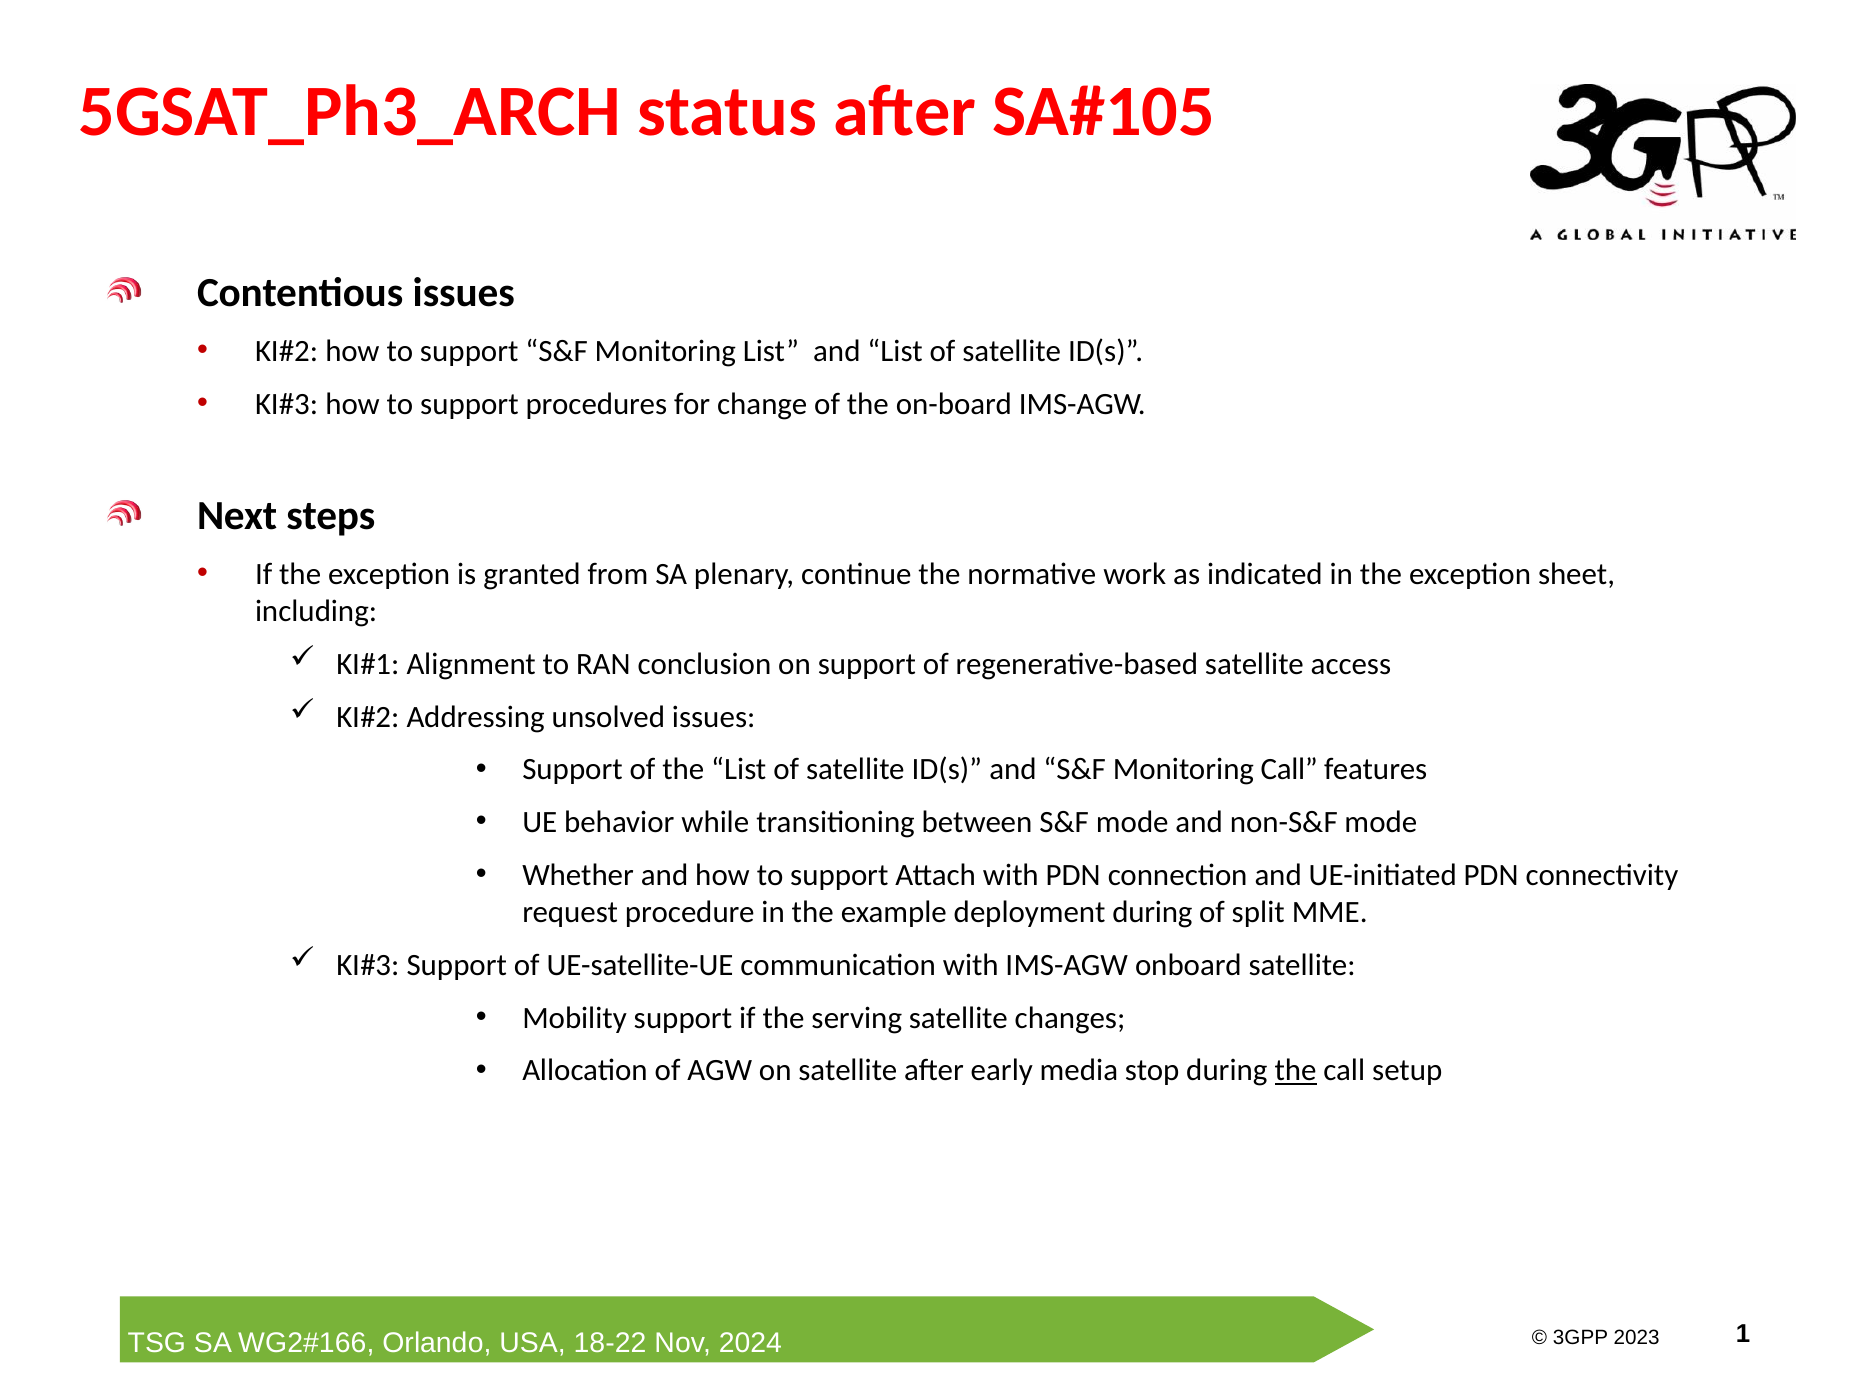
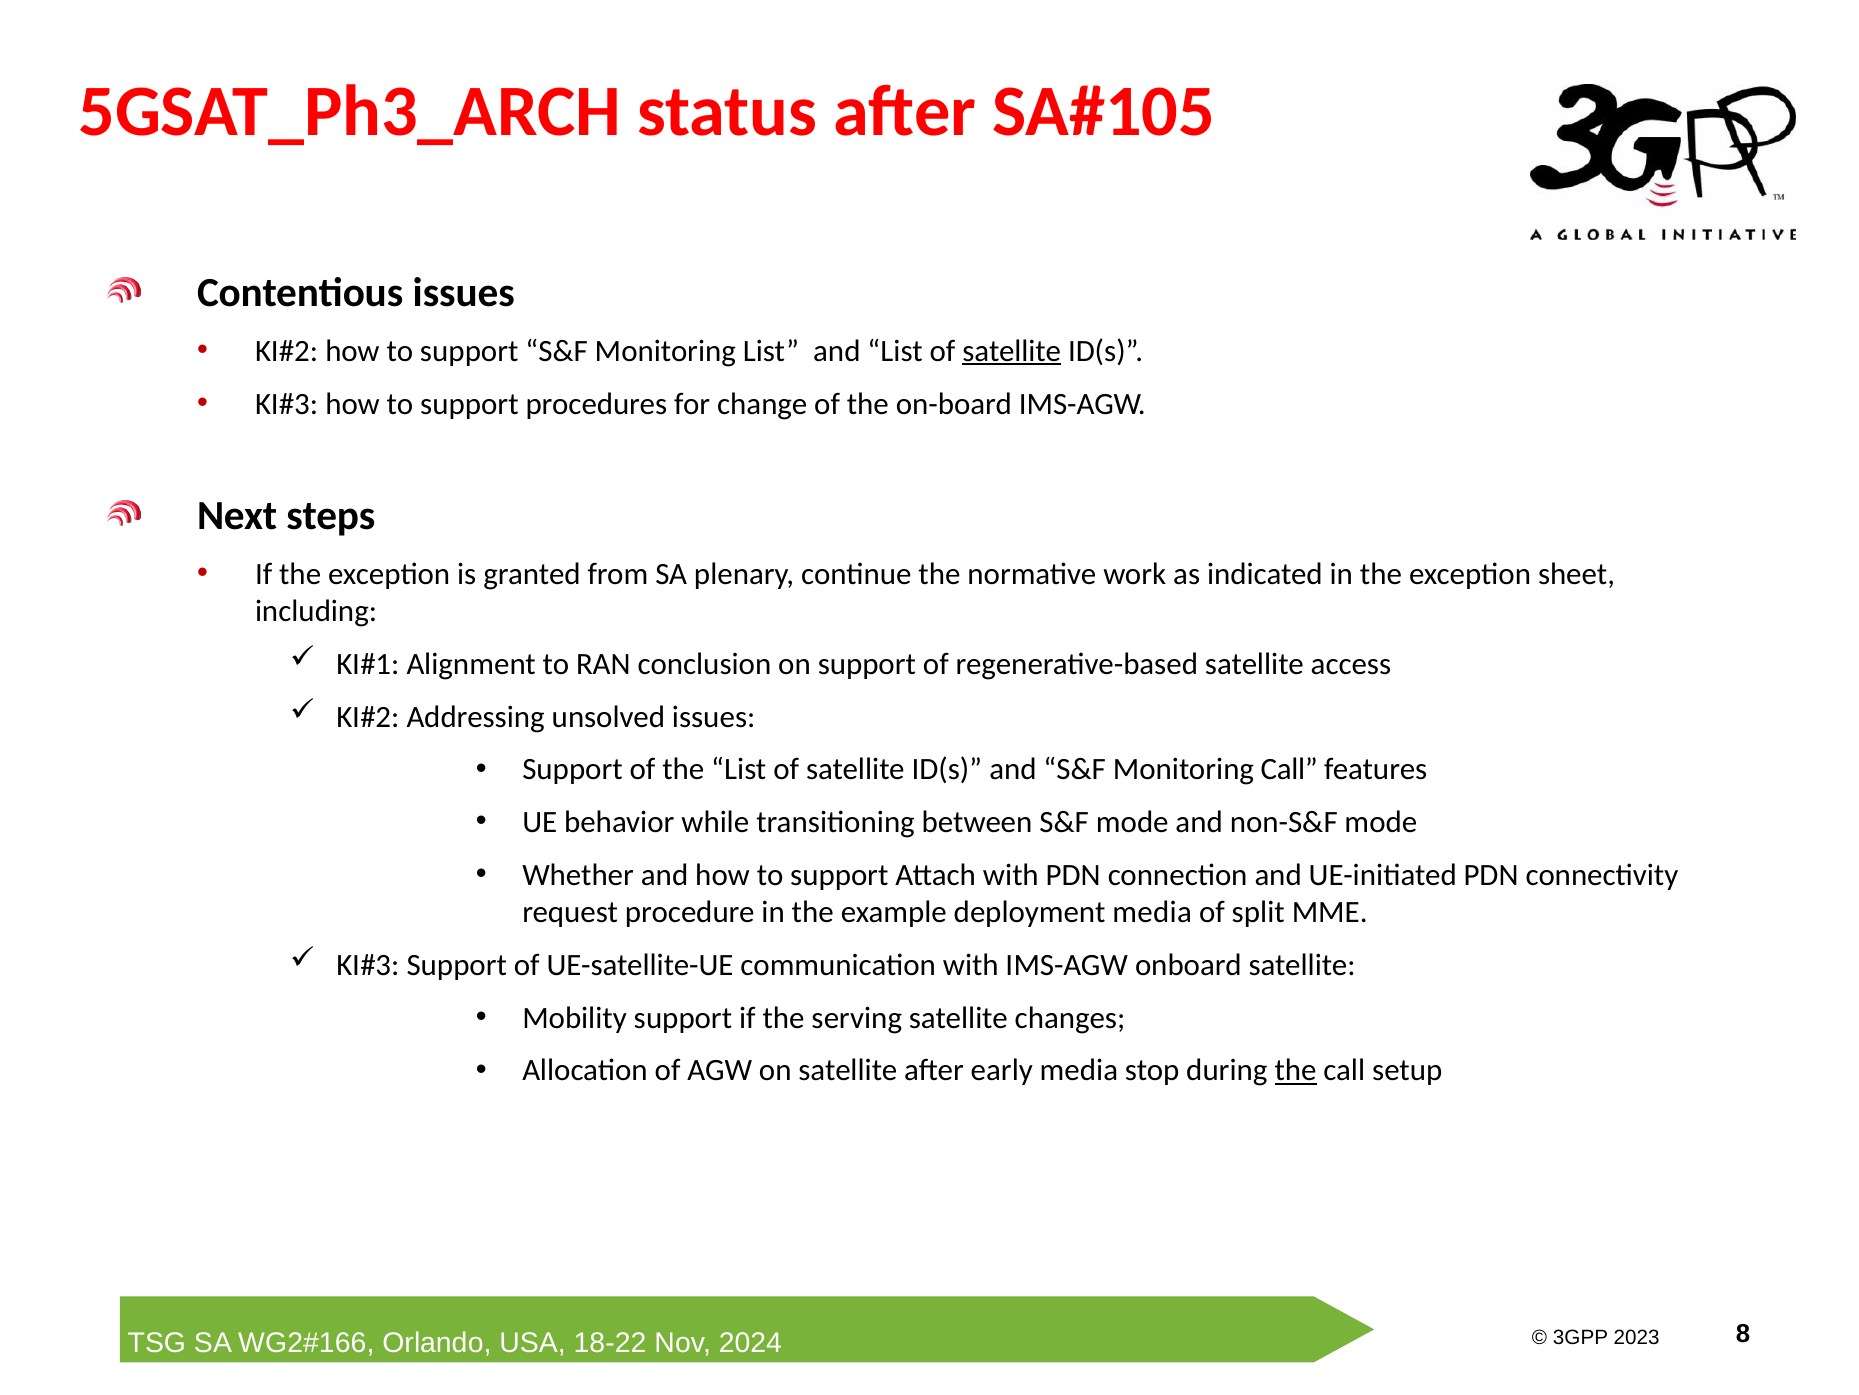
satellite underline: none -> present (1012, 351)
deployment during: during -> media (1152, 912)
1: 1 -> 8 (1743, 1333)
